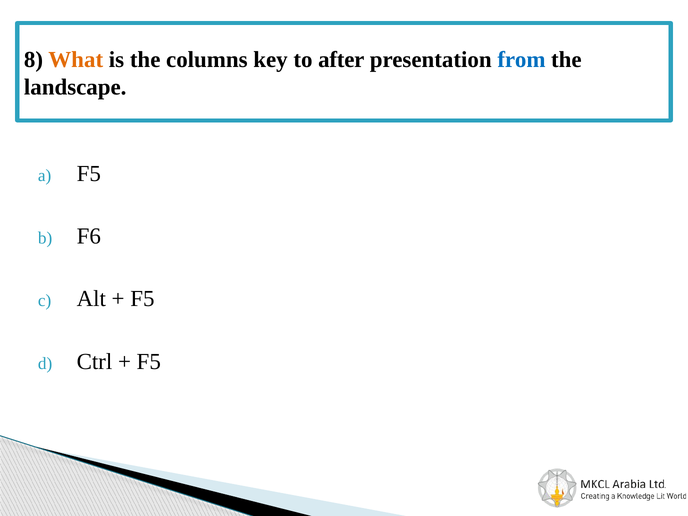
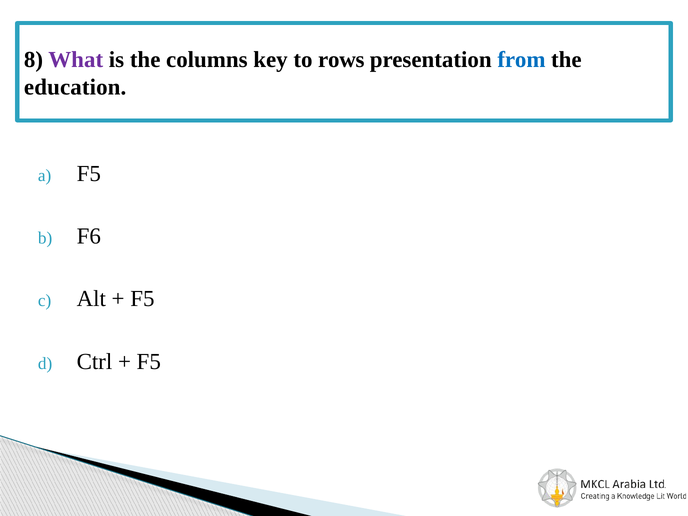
What colour: orange -> purple (76, 59)
after: after -> rows (341, 59)
landscape: landscape -> education (75, 87)
